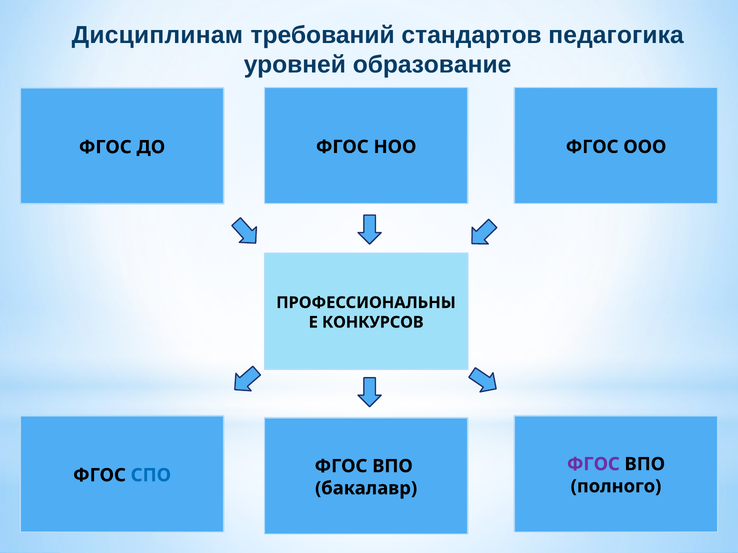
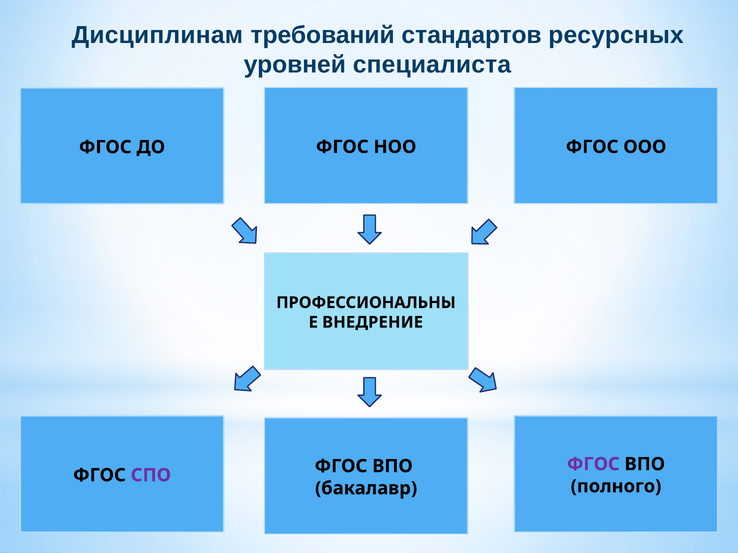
педагогика: педагогика -> ресурсных (616, 35)
образование: образование -> специалиста (432, 65)
КОНКУРСОВ: КОНКУРСОВ -> ВНЕДРЕНИЕ (373, 323)
СПО colour: blue -> purple (151, 476)
